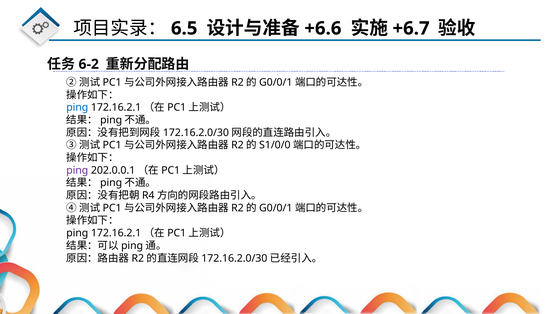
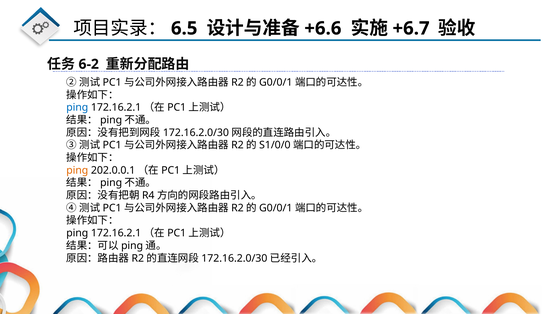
ping colour: purple -> orange (77, 170)
